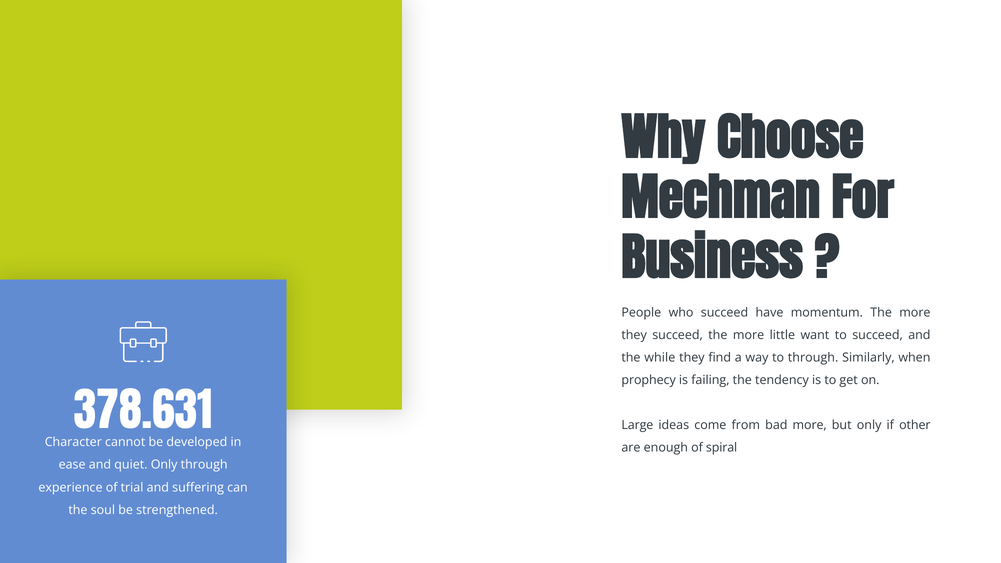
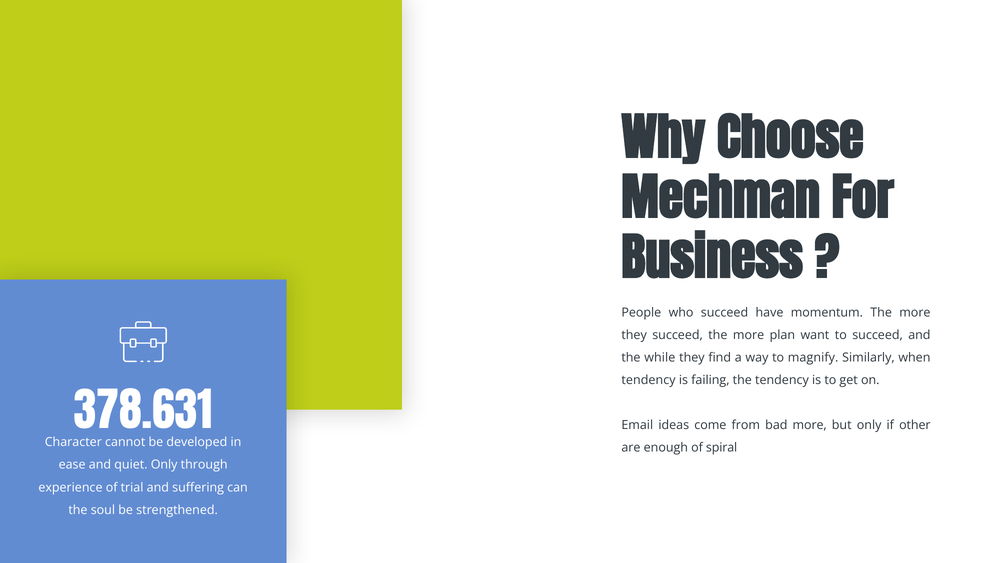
little: little -> plan (782, 335)
to through: through -> magnify (813, 358)
prophecy: prophecy -> tendency (649, 380)
Large: Large -> Email (637, 425)
